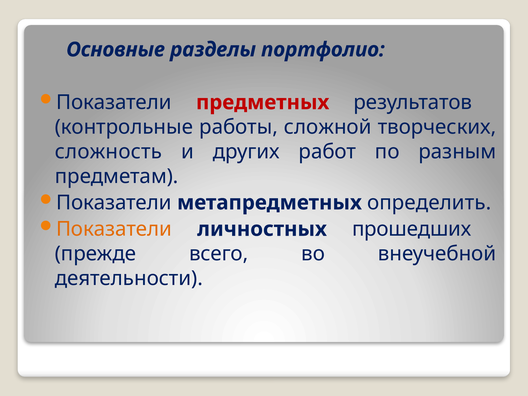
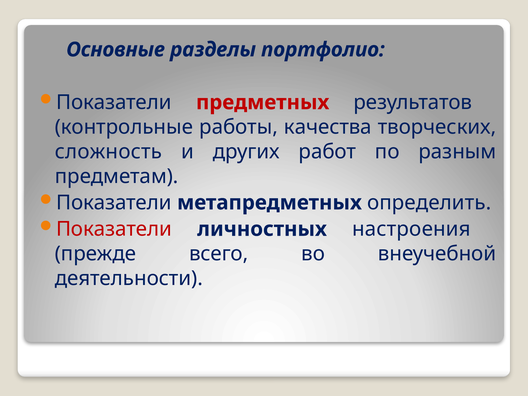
сложной: сложной -> качества (328, 127)
Показатели colour: orange -> red (114, 229)
прошедших: прошедших -> настроения (411, 229)
